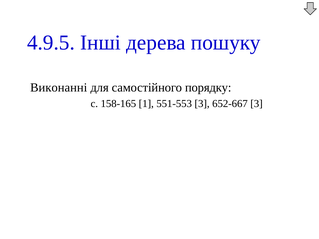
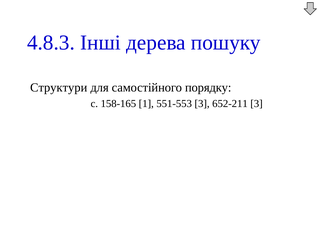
4.9.5: 4.9.5 -> 4.8.3 (51, 43)
Виконанні: Виконанні -> Структури (59, 88)
652-667: 652-667 -> 652-211 (230, 104)
